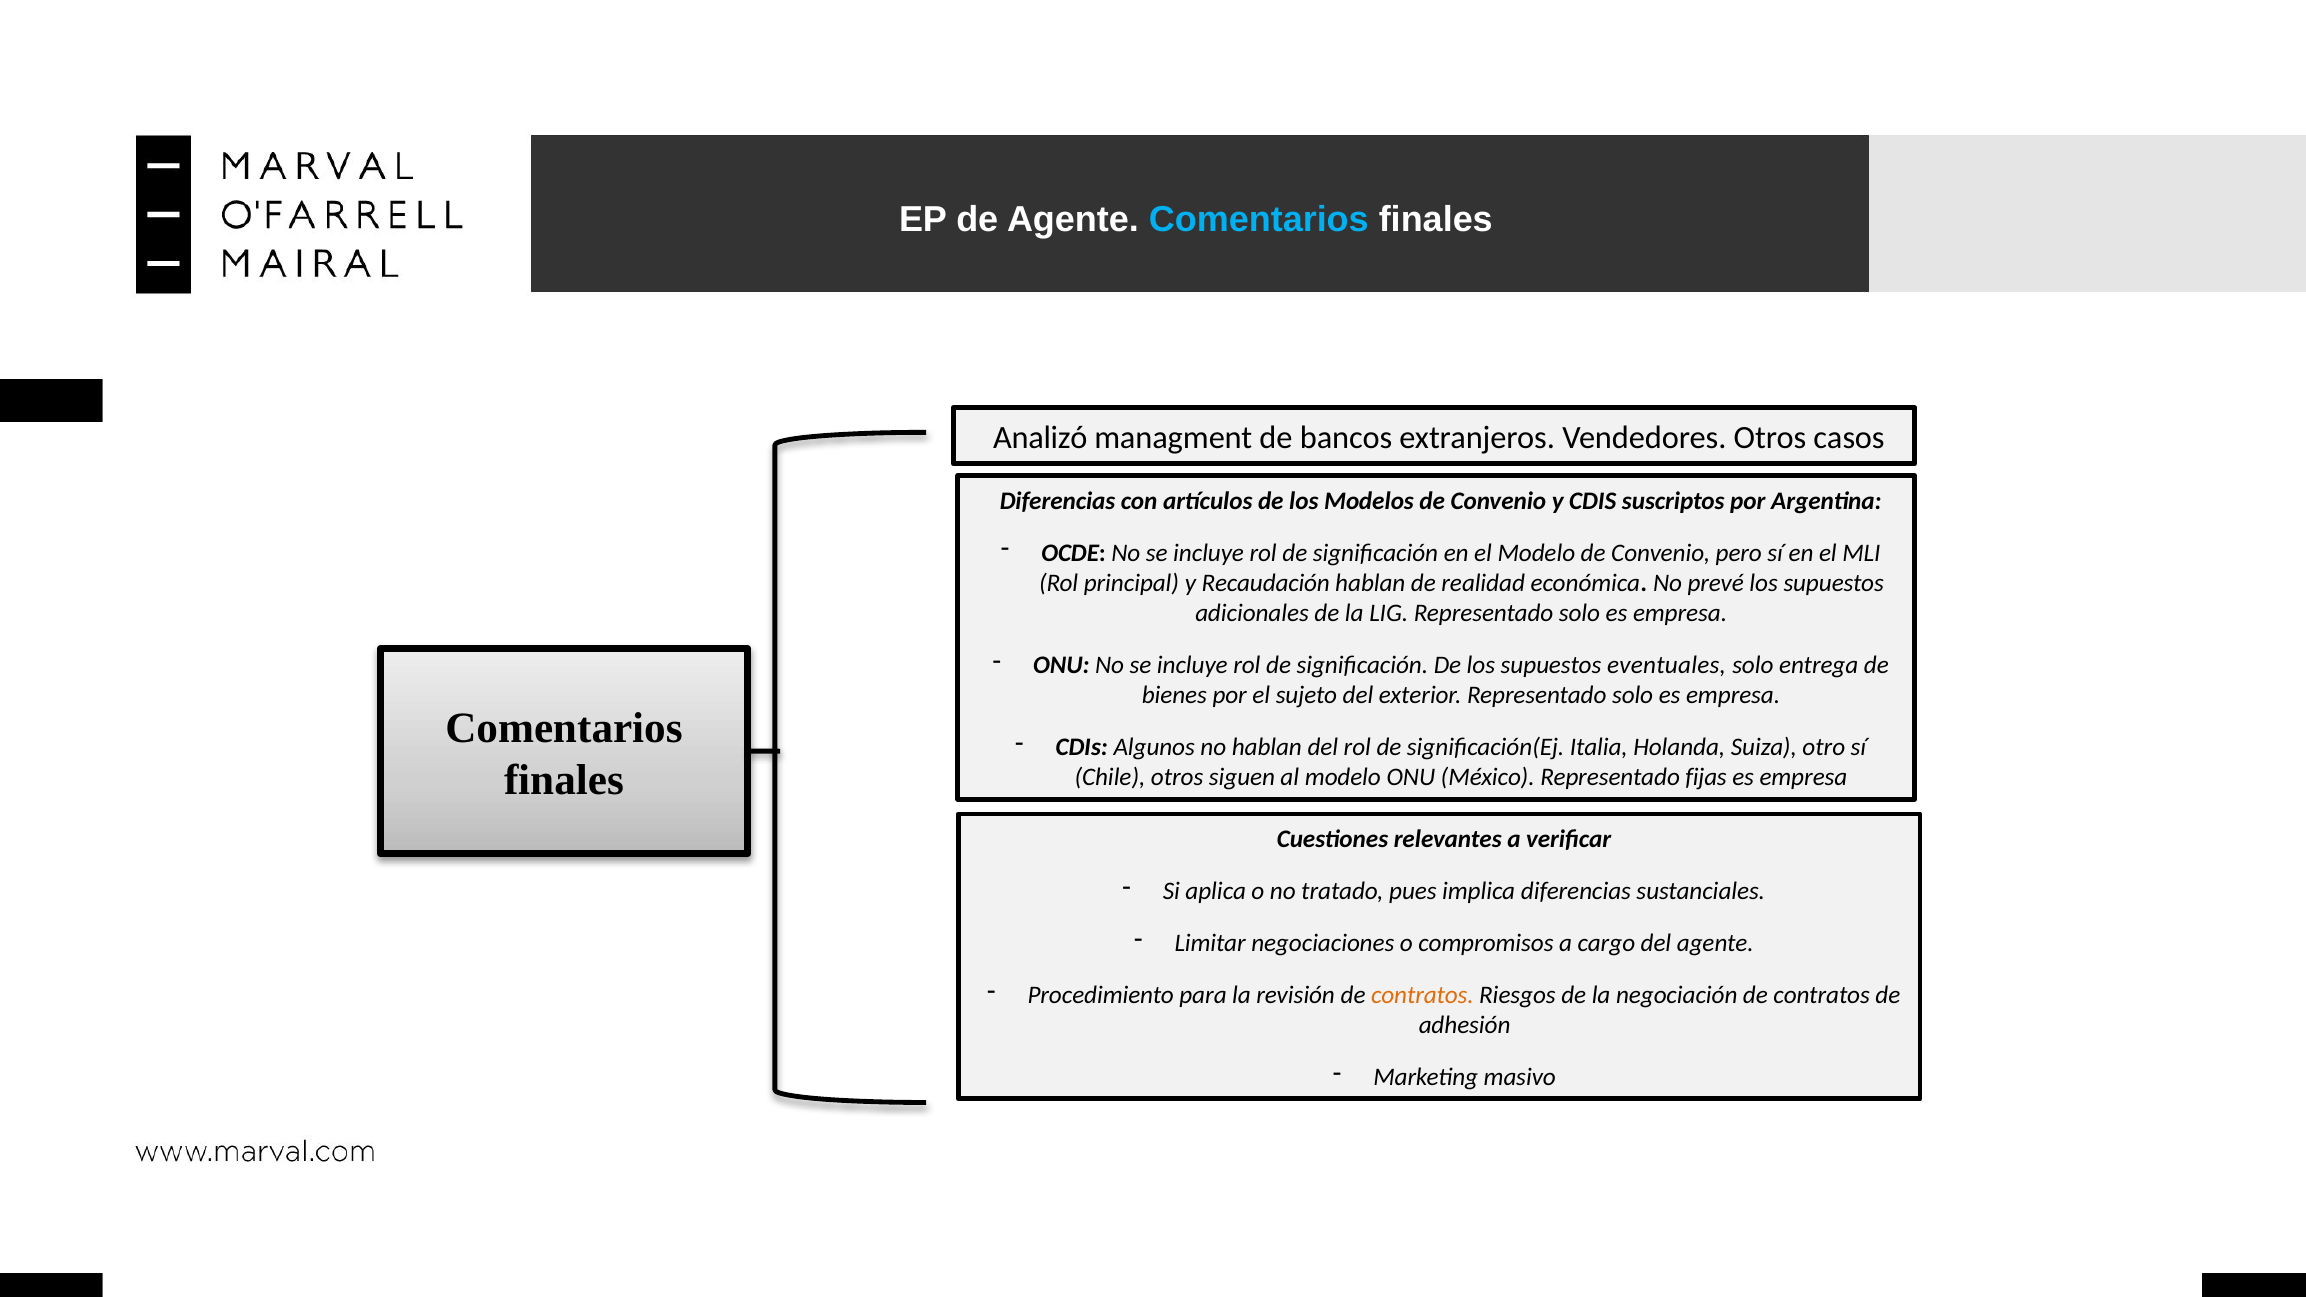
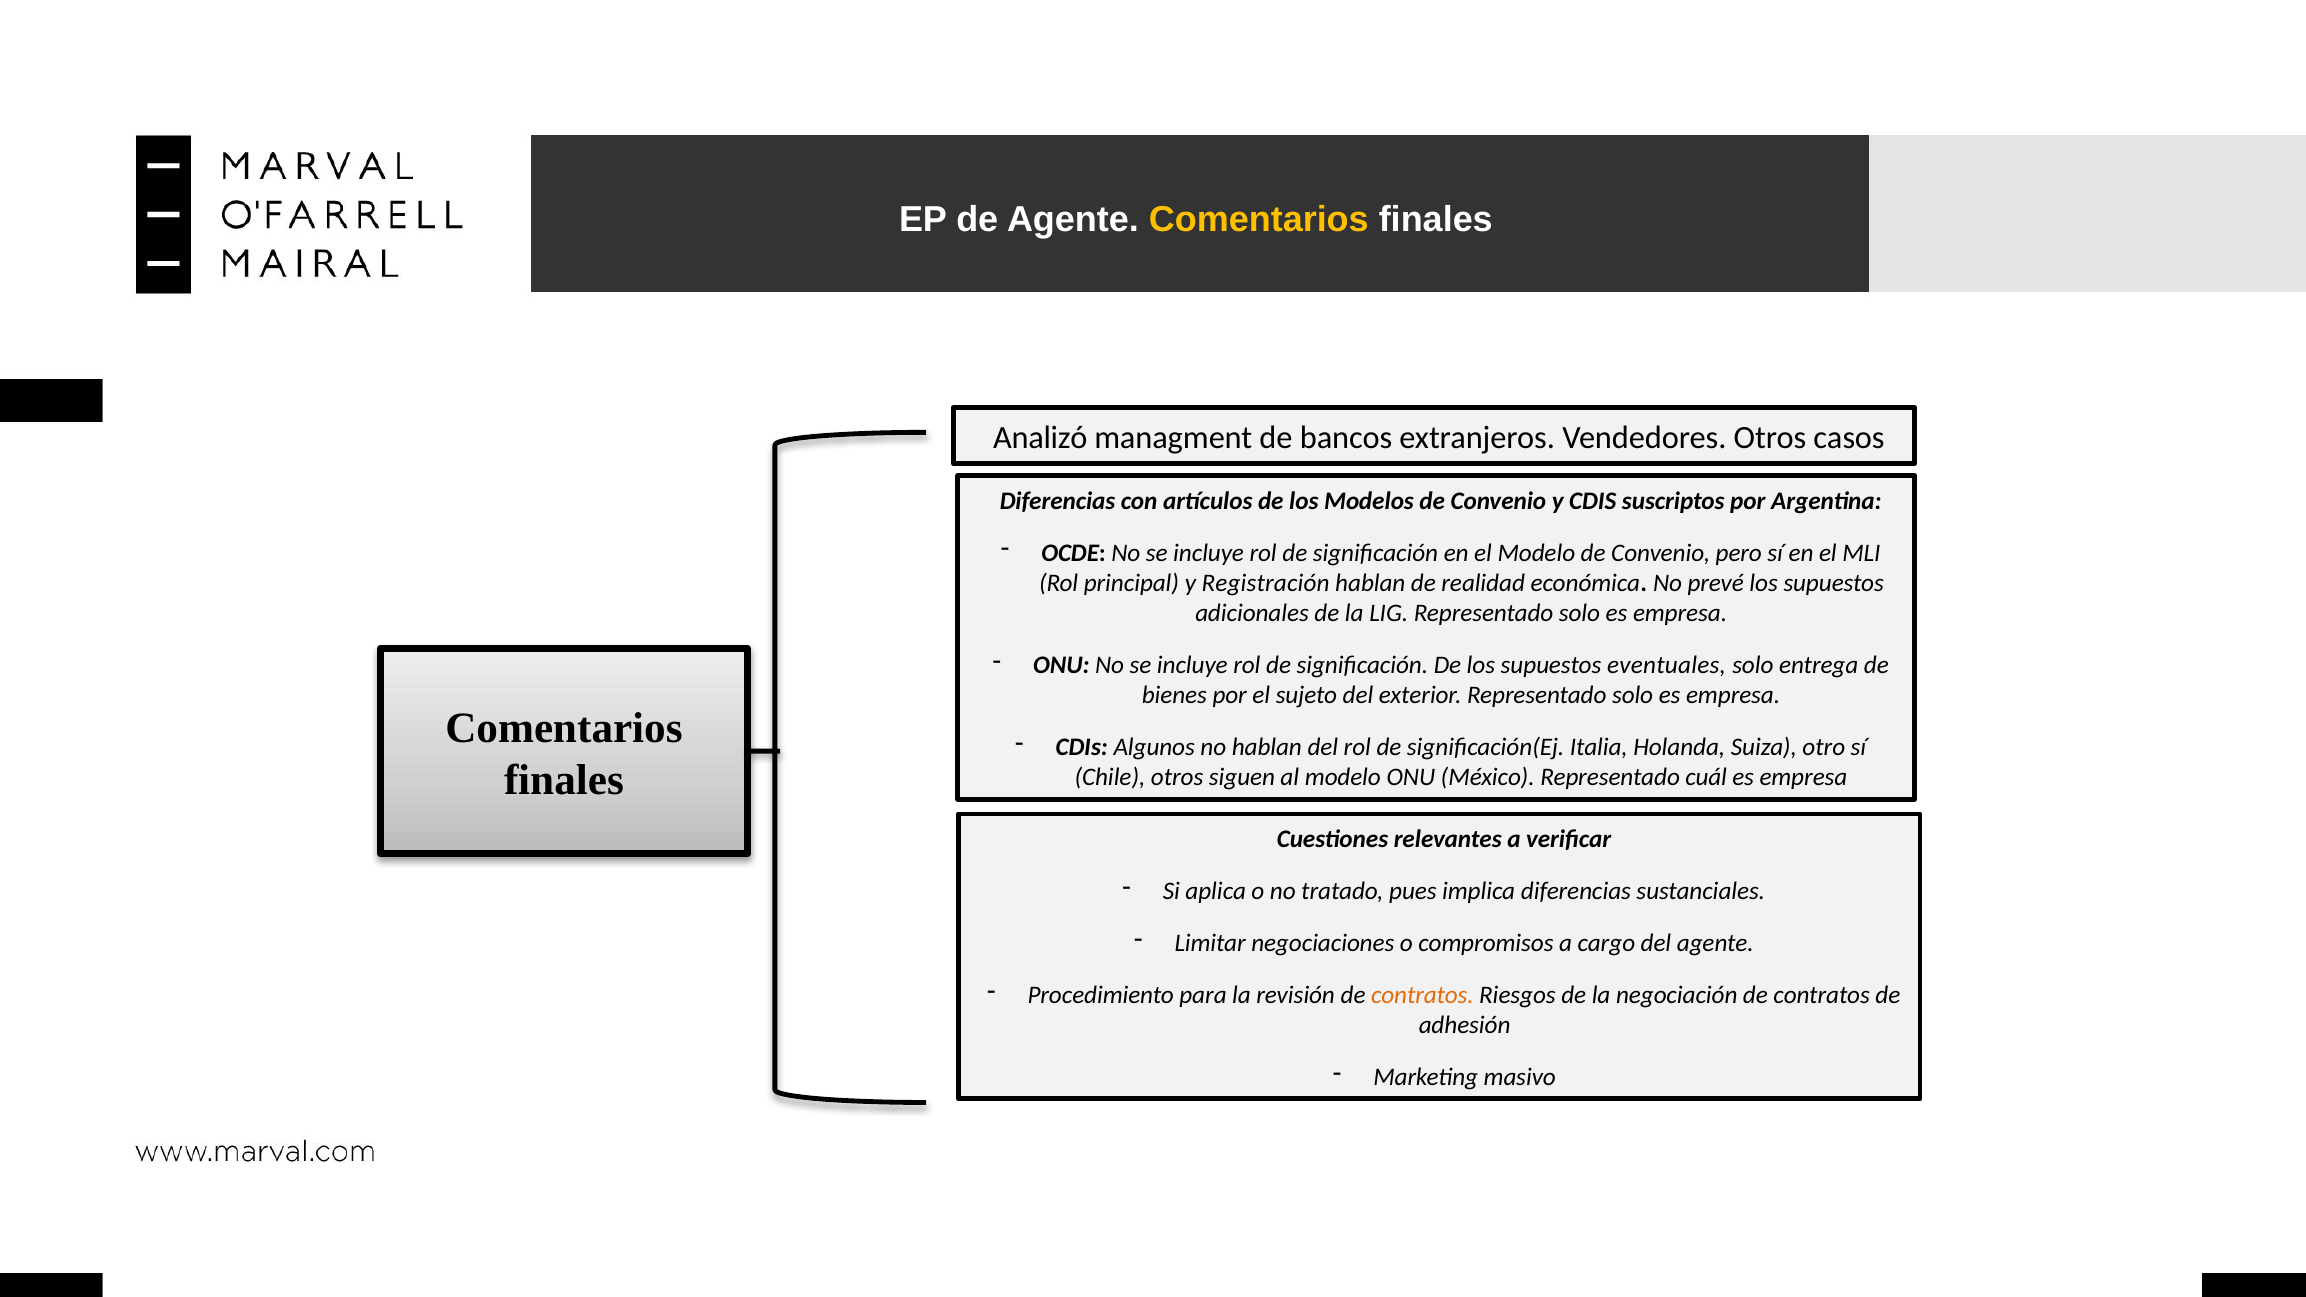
Comentarios colour: light blue -> yellow (1259, 219)
Recaudación: Recaudación -> Registración (1266, 583)
fijas: fijas -> cuál (1706, 777)
